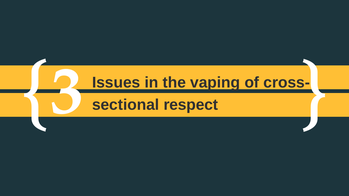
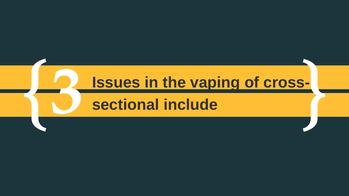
respect: respect -> include (191, 105)
